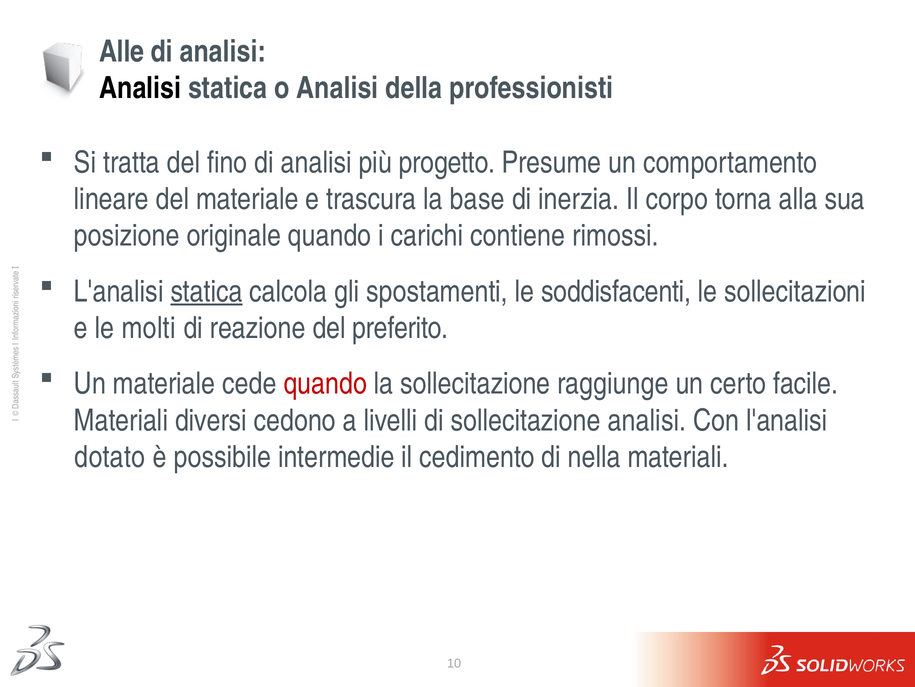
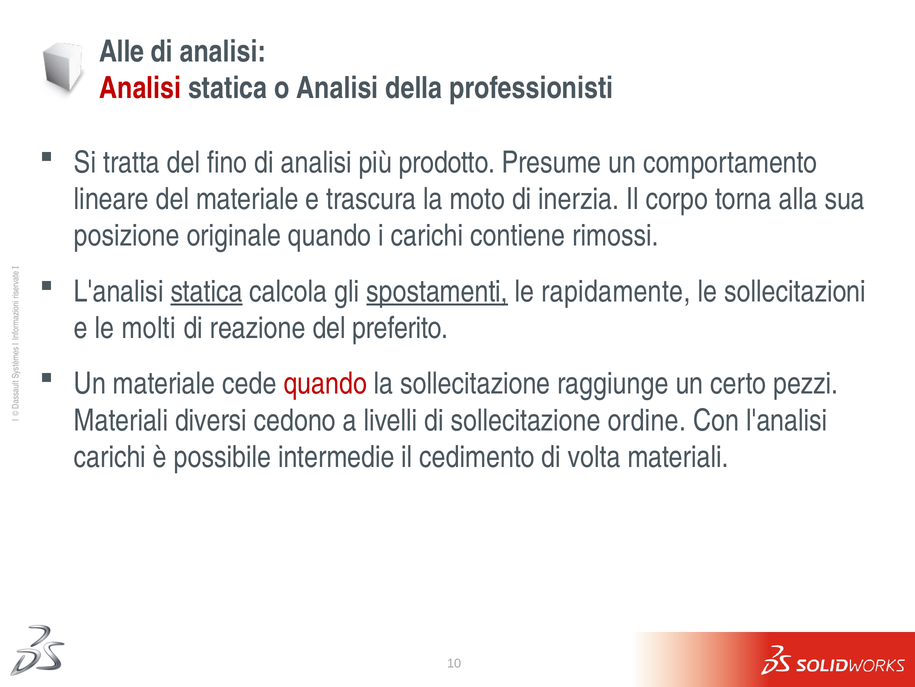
Analisi colour: black -> red (140, 88)
progetto: progetto -> prodotto (447, 162)
base: base -> moto (477, 199)
spostamenti underline: none -> present (437, 291)
soddisfacenti: soddisfacenti -> rapidamente (616, 291)
facile: facile -> pezzi (806, 383)
sollecitazione analisi: analisi -> ordine (647, 420)
dotato: dotato -> carichi (110, 457)
nella: nella -> volta (594, 457)
